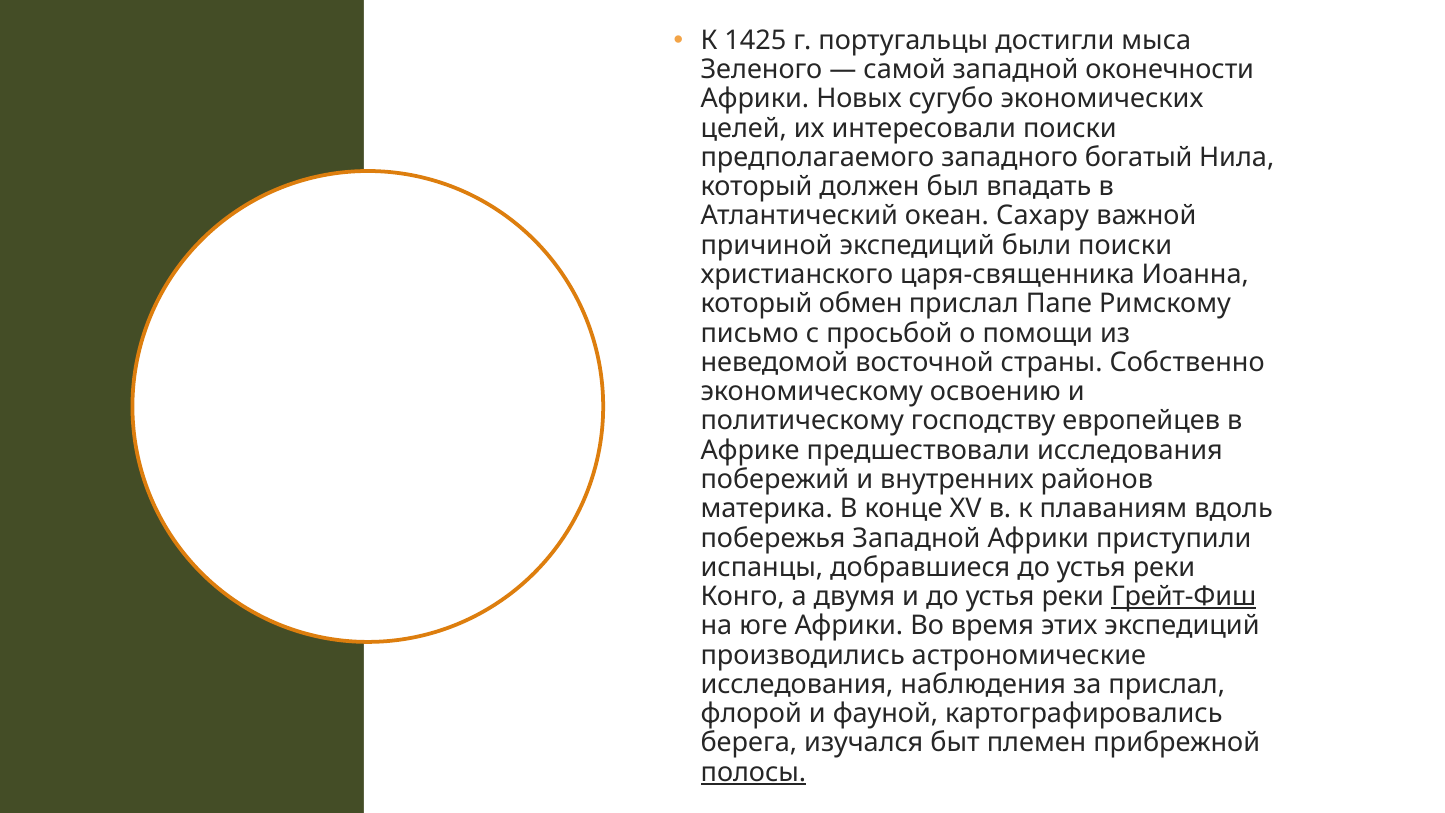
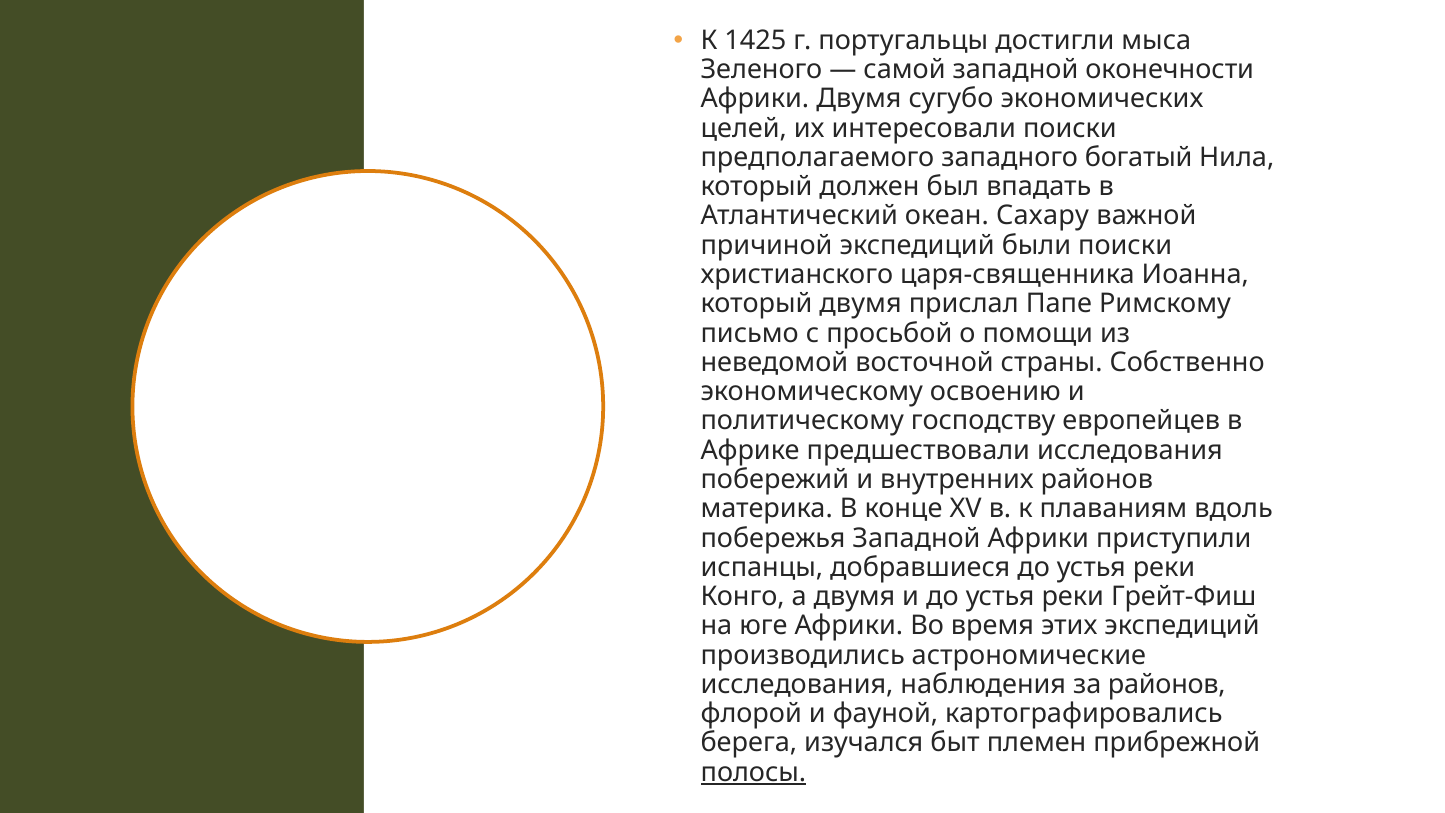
Африки Новых: Новых -> Двумя (859, 99)
который обмен: обмен -> двумя (861, 304)
Грейт-Фиш underline: present -> none (1184, 597)
за прислал: прислал -> районов (1167, 684)
